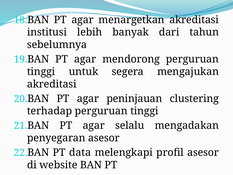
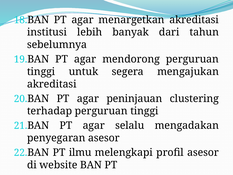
data: data -> ilmu (80, 152)
